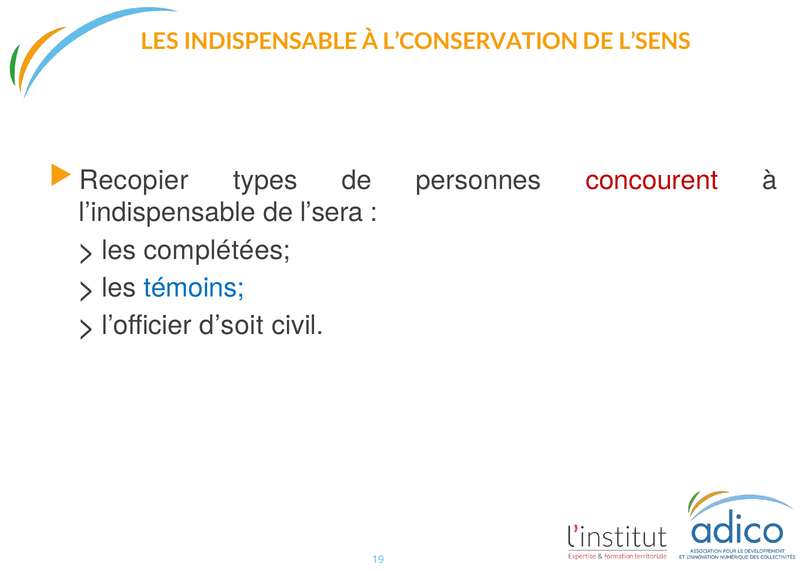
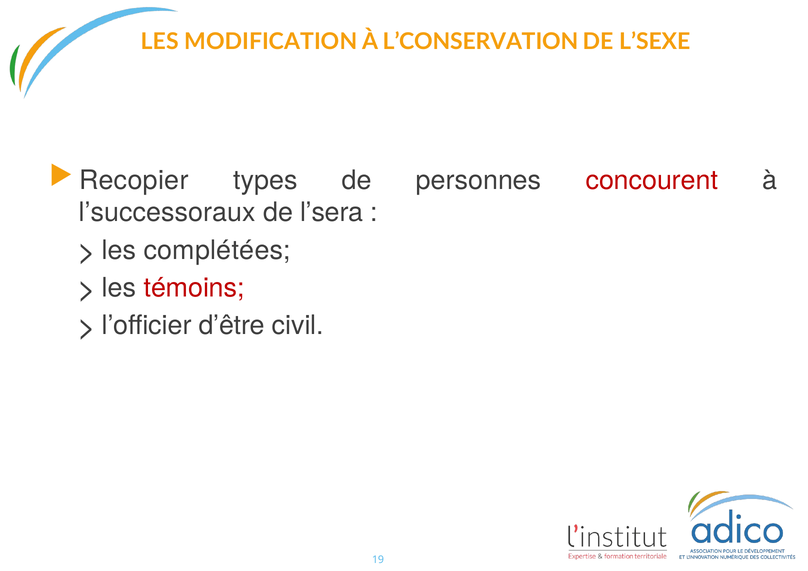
INDISPENSABLE: INDISPENSABLE -> MODIFICATION (271, 42)
L’SENS: L’SENS -> L’SEXE (655, 42)
l’indispensable: l’indispensable -> l’successoraux (167, 213)
témoins colour: blue -> red (194, 288)
d’soit: d’soit -> d’être (232, 326)
